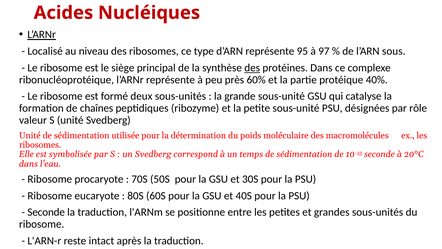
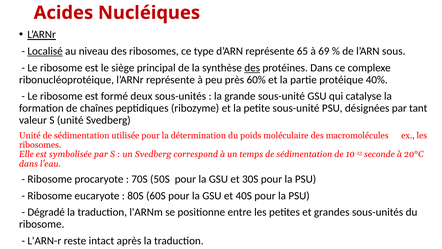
Localisé underline: none -> present (45, 51)
95: 95 -> 65 (302, 51)
97: 97 -> 69 (324, 51)
rôle: rôle -> tant (418, 108)
Seconde: Seconde -> Dégradé (46, 212)
